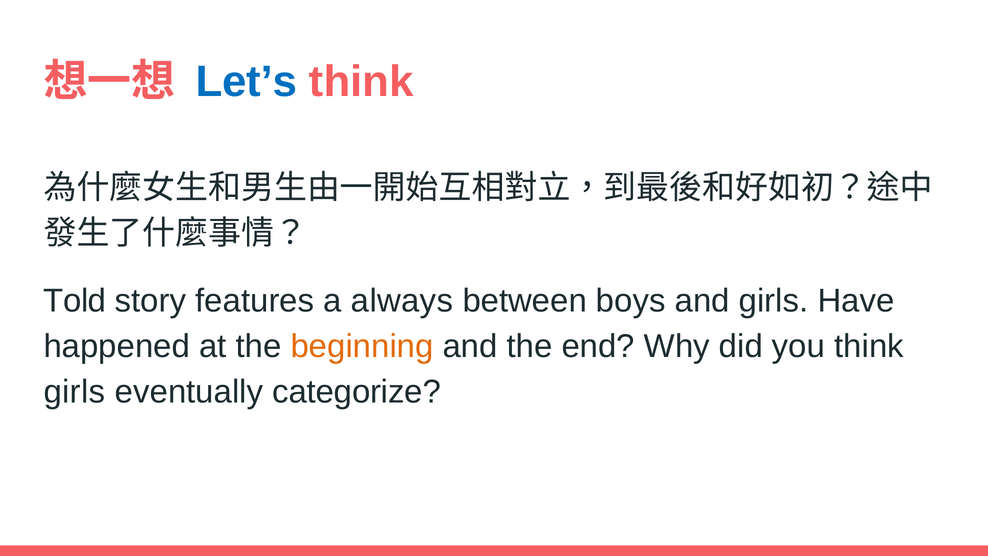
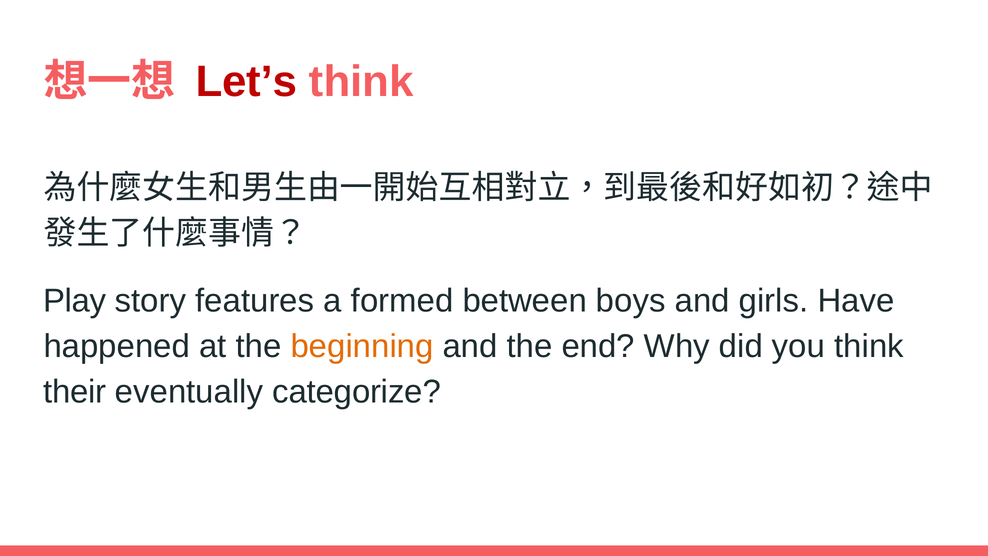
Let’s colour: blue -> red (246, 82)
Told: Told -> Play (75, 301)
always: always -> formed (402, 301)
girls: girls -> their (75, 392)
